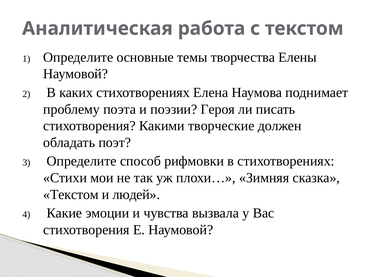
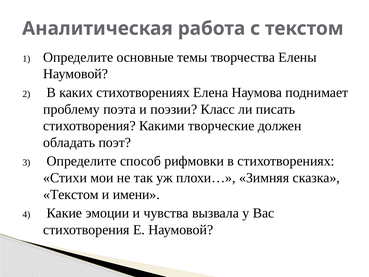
Героя: Героя -> Класс (218, 109)
людей: людей -> имени (136, 194)
